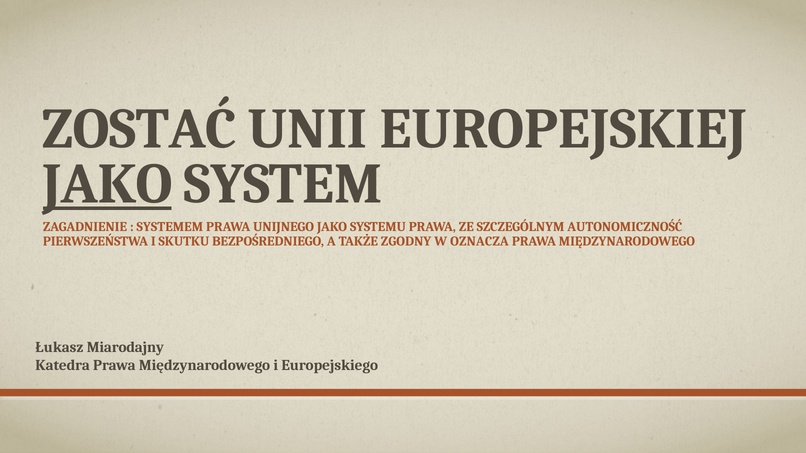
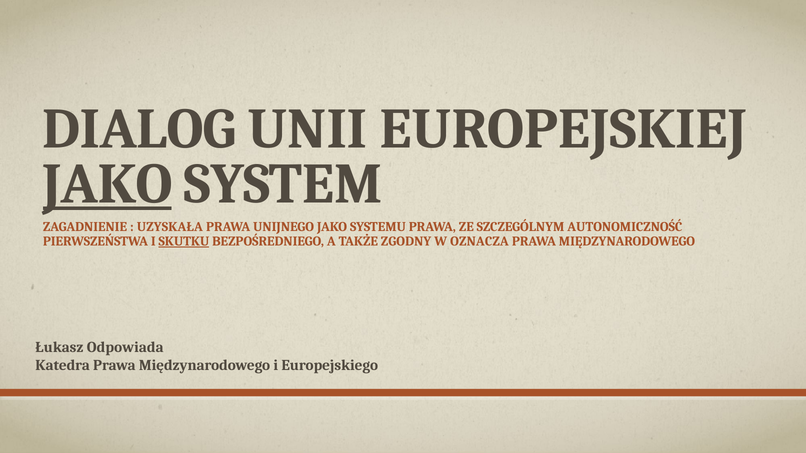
ZOSTAĆ: ZOSTAĆ -> DIALOG (139, 129)
SYSTEMEM: SYSTEMEM -> UZYSKAŁA (170, 227)
SKUTKU underline: none -> present (184, 242)
Miarodajny: Miarodajny -> Odpowiada (125, 347)
